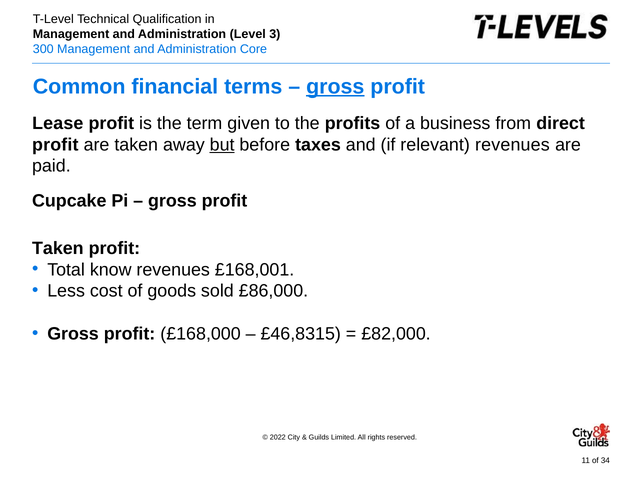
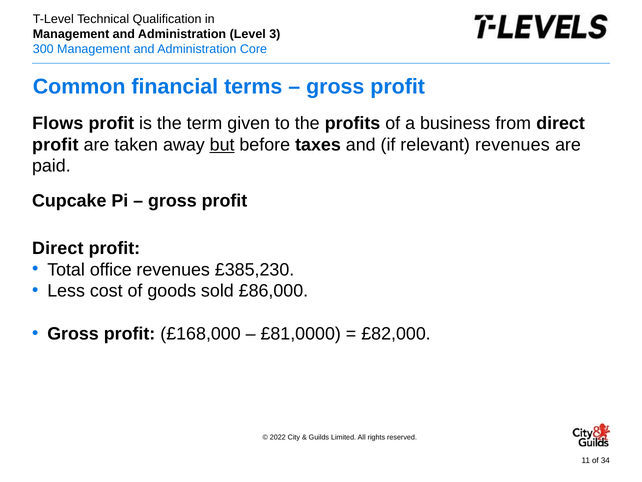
gross underline: present -> none (335, 86)
Lease: Lease -> Flows (58, 123)
Taken: Taken -> Direct (58, 248)
know: know -> office (111, 269)
£168,001: £168,001 -> £385,230 (255, 269)
£46,8315: £46,8315 -> £81,0000 (301, 334)
